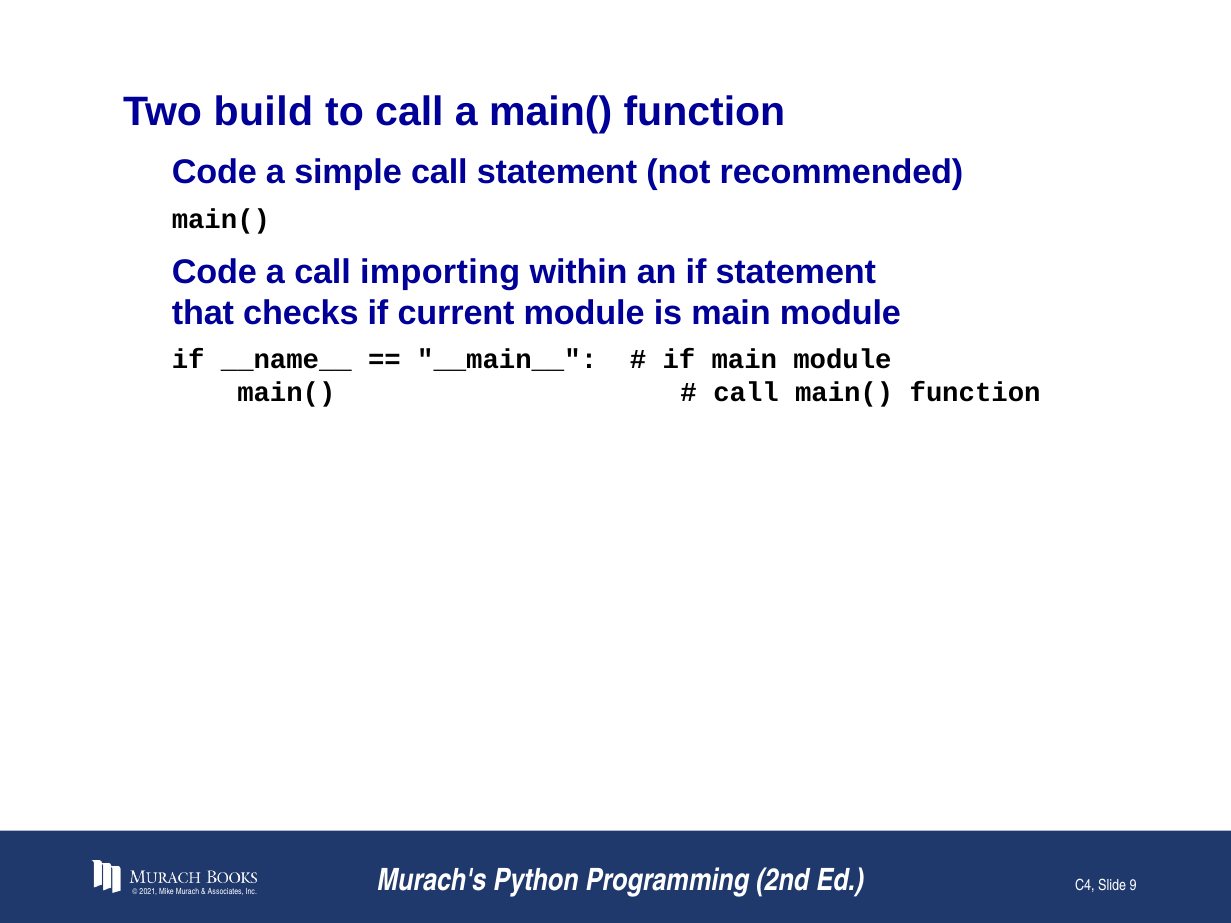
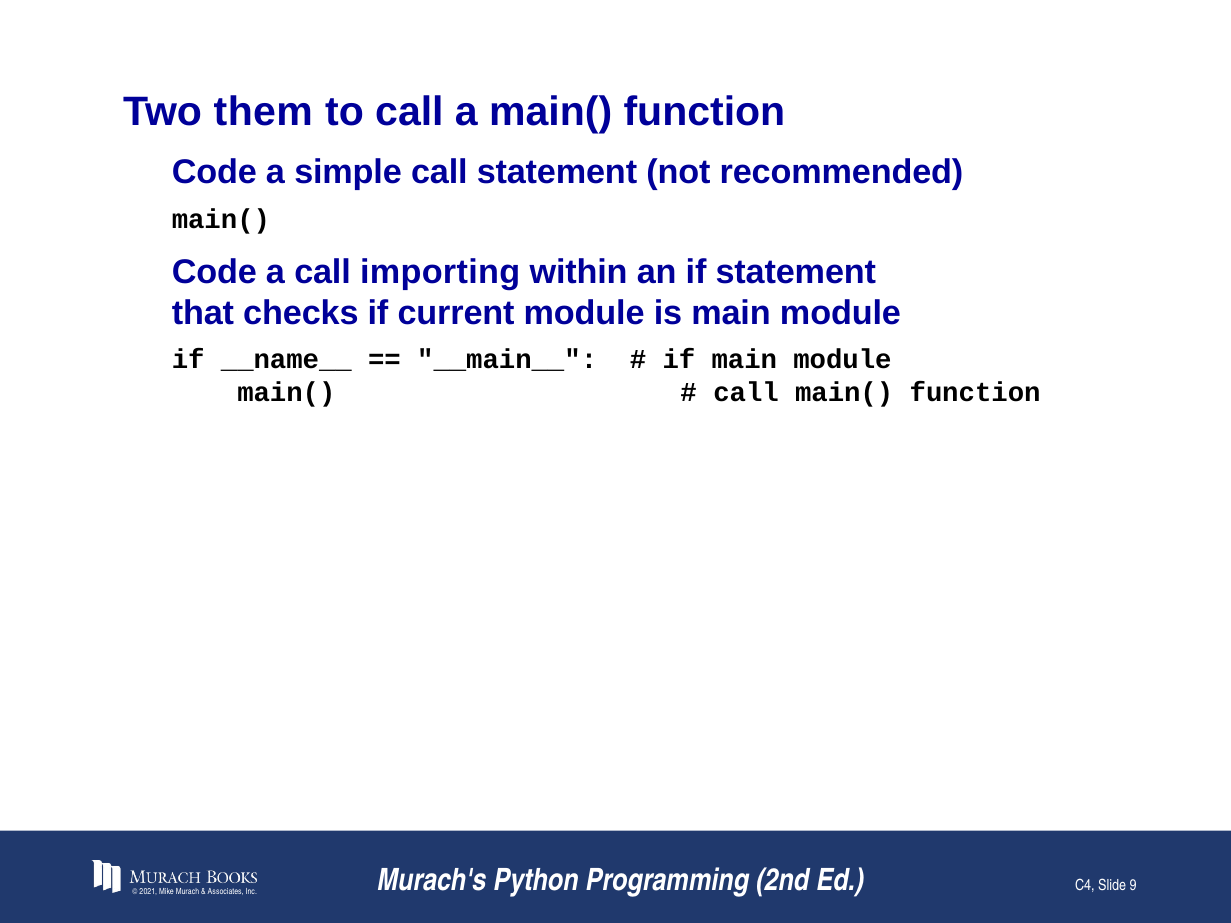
build: build -> them (263, 112)
